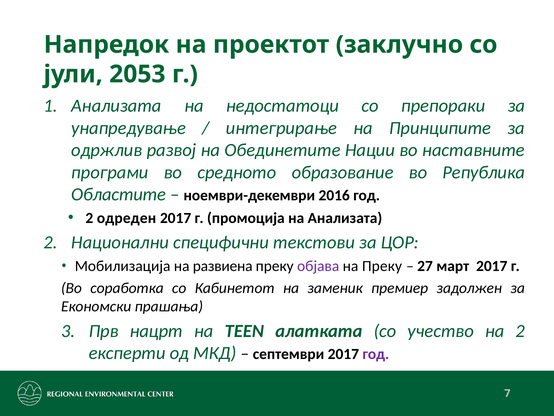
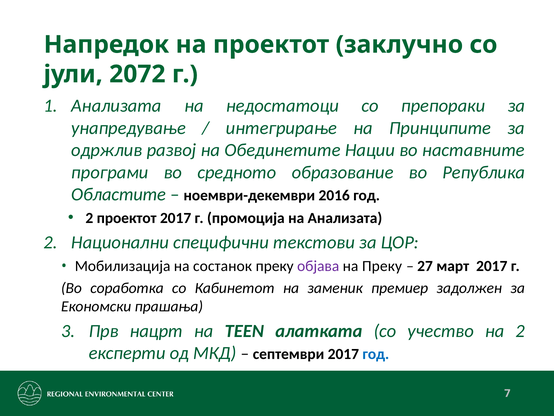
2053: 2053 -> 2072 (137, 74)
2 одреден: одреден -> проектот (127, 218)
развиена: развиена -> состанок (223, 266)
год colour: purple -> blue (376, 354)
